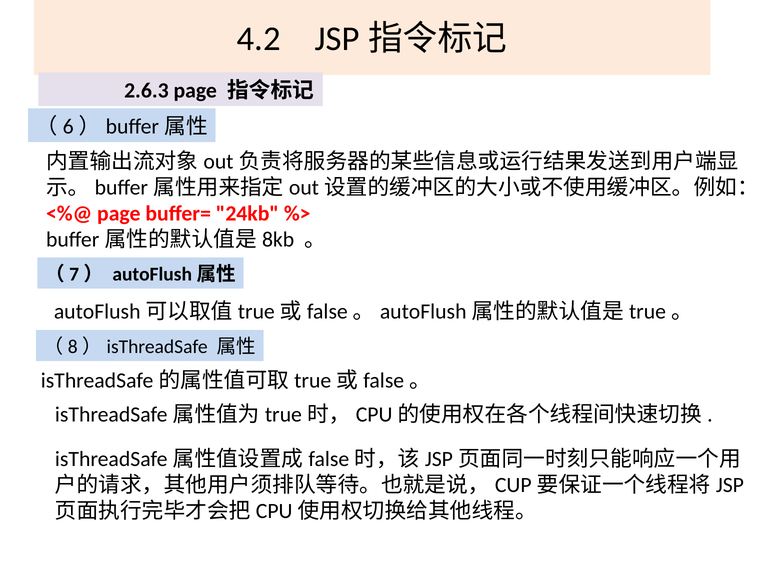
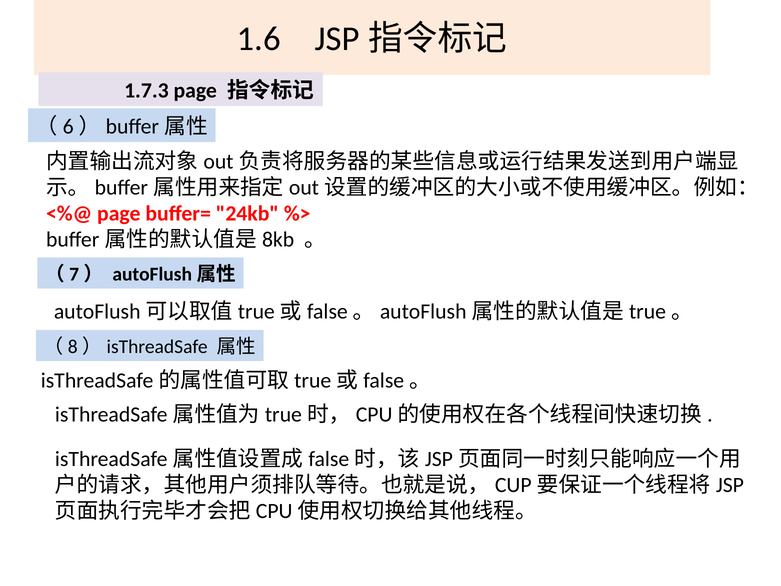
4.2: 4.2 -> 1.6 (259, 39)
2.6.3: 2.6.3 -> 1.7.3 (146, 91)
